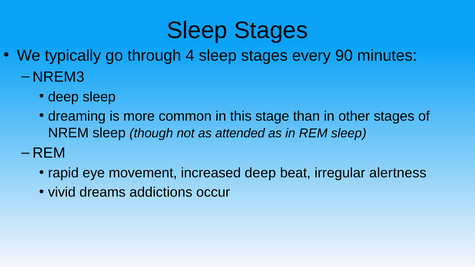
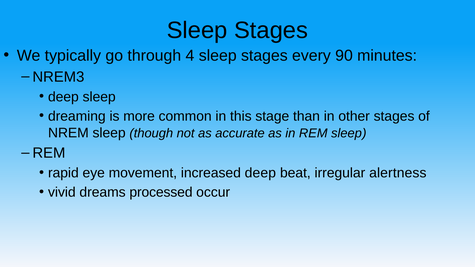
attended: attended -> accurate (240, 133)
addictions: addictions -> processed (161, 192)
